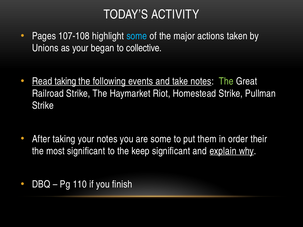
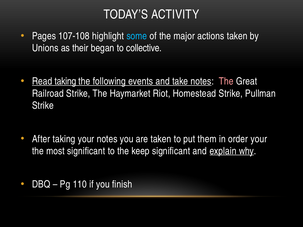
as your: your -> their (80, 48)
The colour: light green -> pink (226, 82)
are some: some -> taken (161, 139)
order their: their -> your (259, 139)
